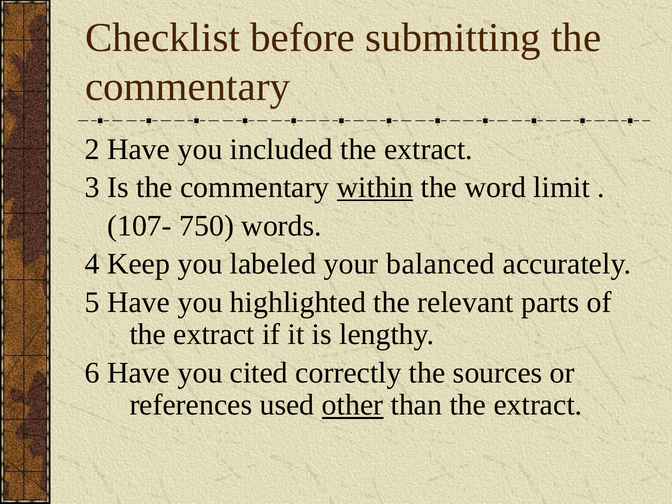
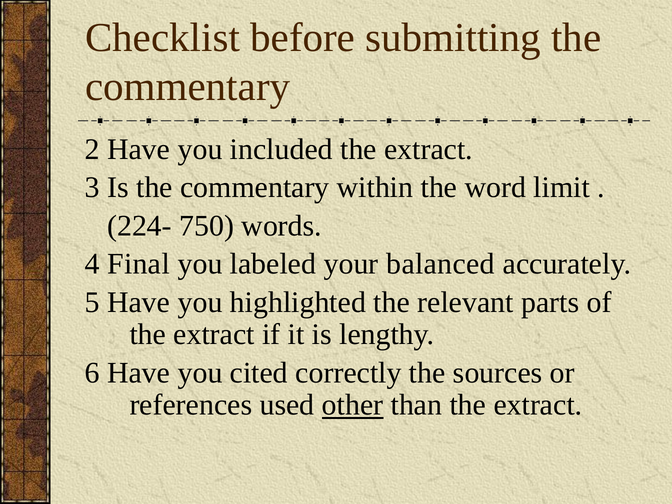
within underline: present -> none (375, 187)
107-: 107- -> 224- (140, 226)
Keep: Keep -> Final (139, 264)
